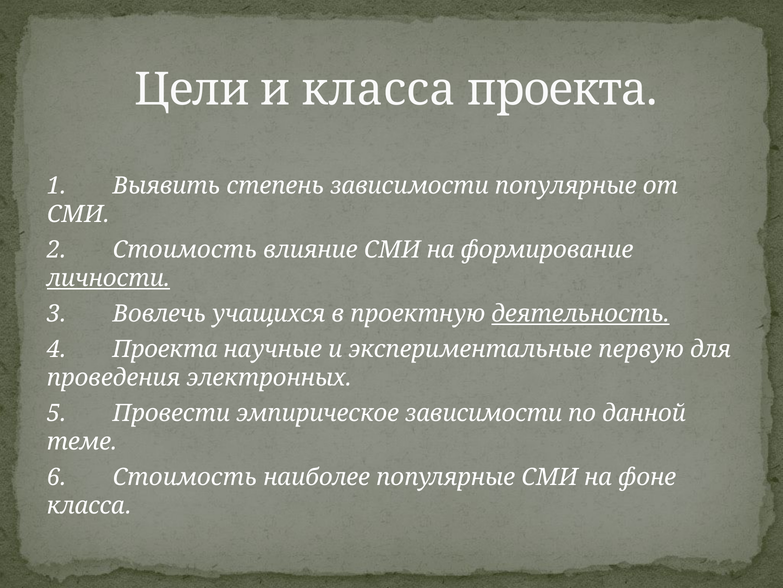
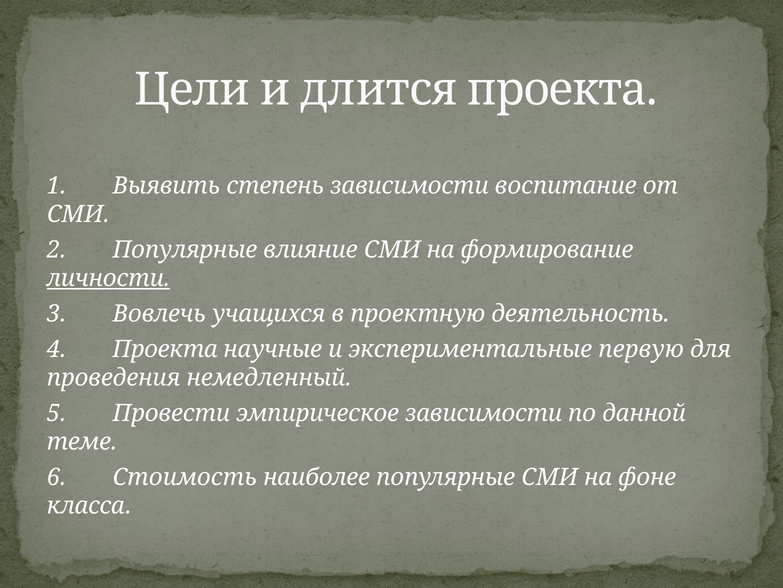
и класса: класса -> длится (379, 89)
зависимости популярные: популярные -> воспитание (566, 186)
2 Стоимость: Стоимость -> Популярные (185, 250)
деятельность underline: present -> none (580, 313)
электронных: электронных -> немедленный (269, 377)
